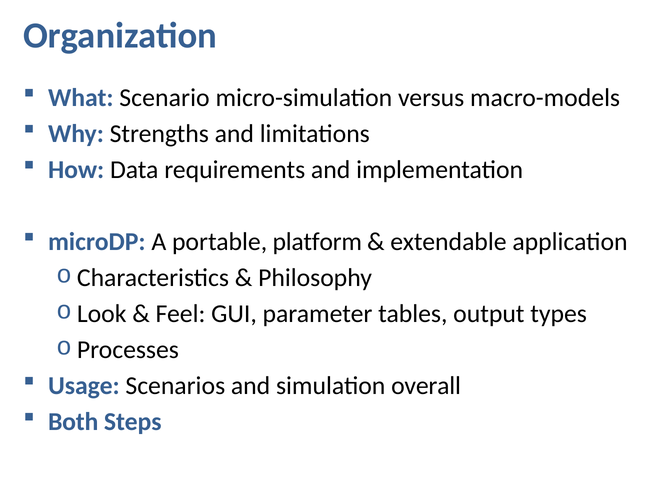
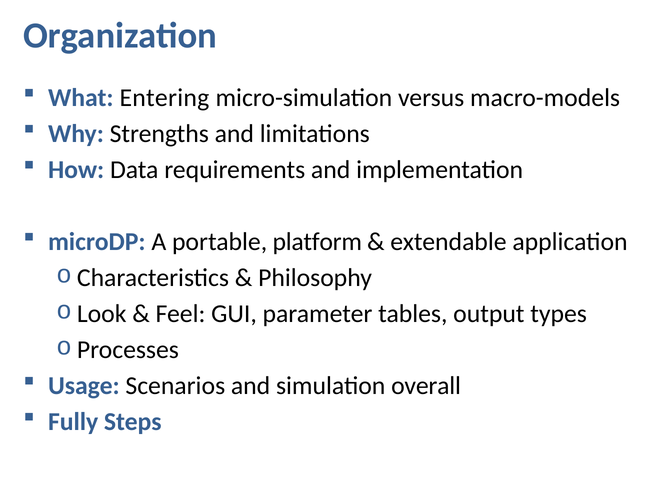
Scenario: Scenario -> Entering (164, 98)
Both: Both -> Fully (73, 422)
